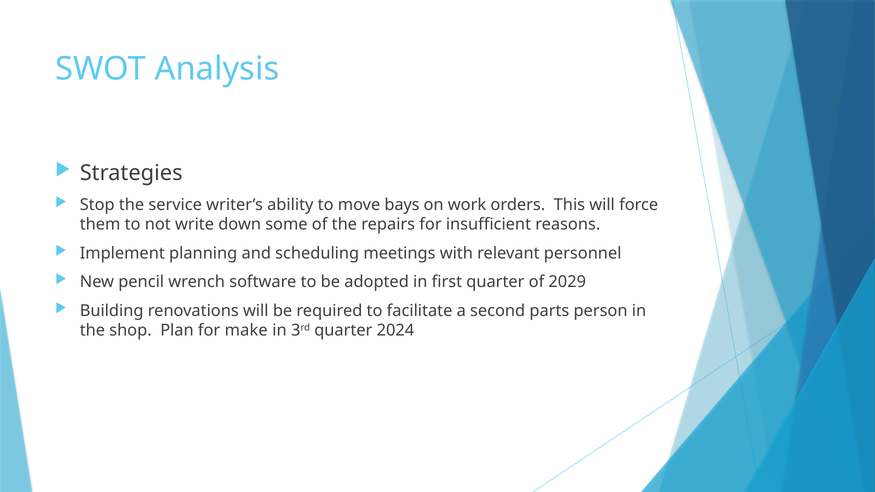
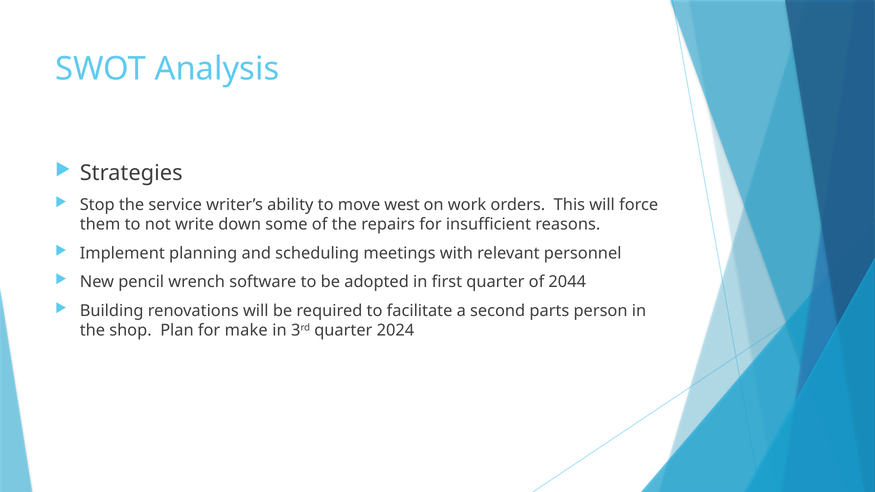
bays: bays -> west (402, 205)
2029: 2029 -> 2044 (567, 282)
